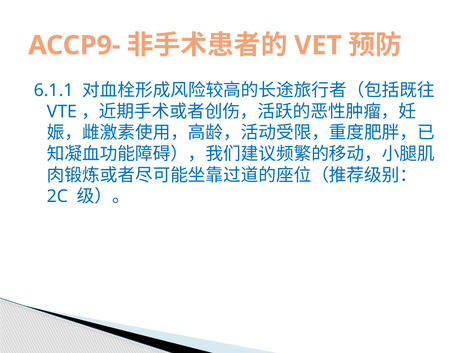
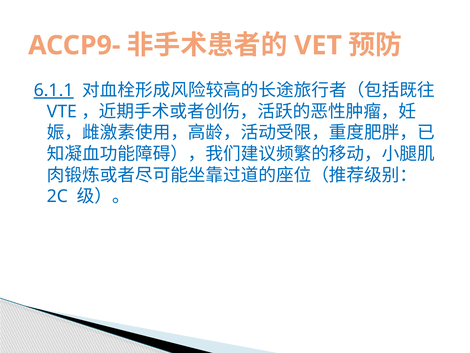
6.1.1 underline: none -> present (54, 90)
